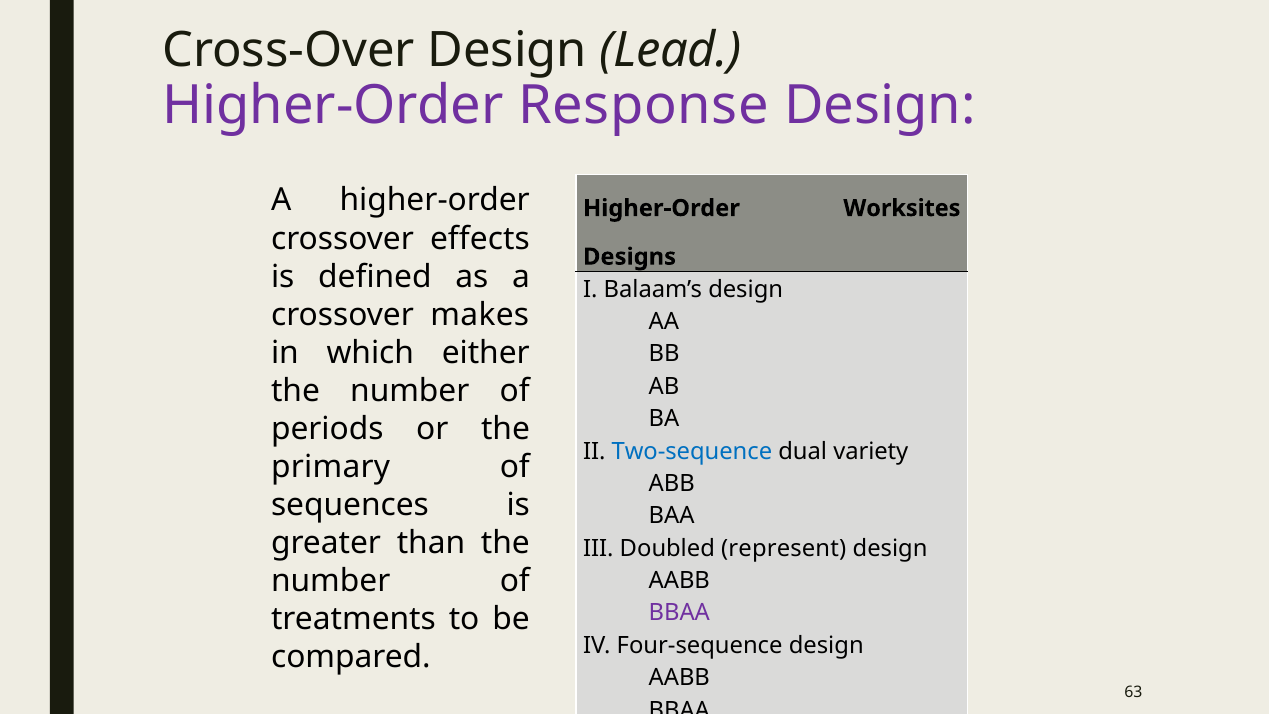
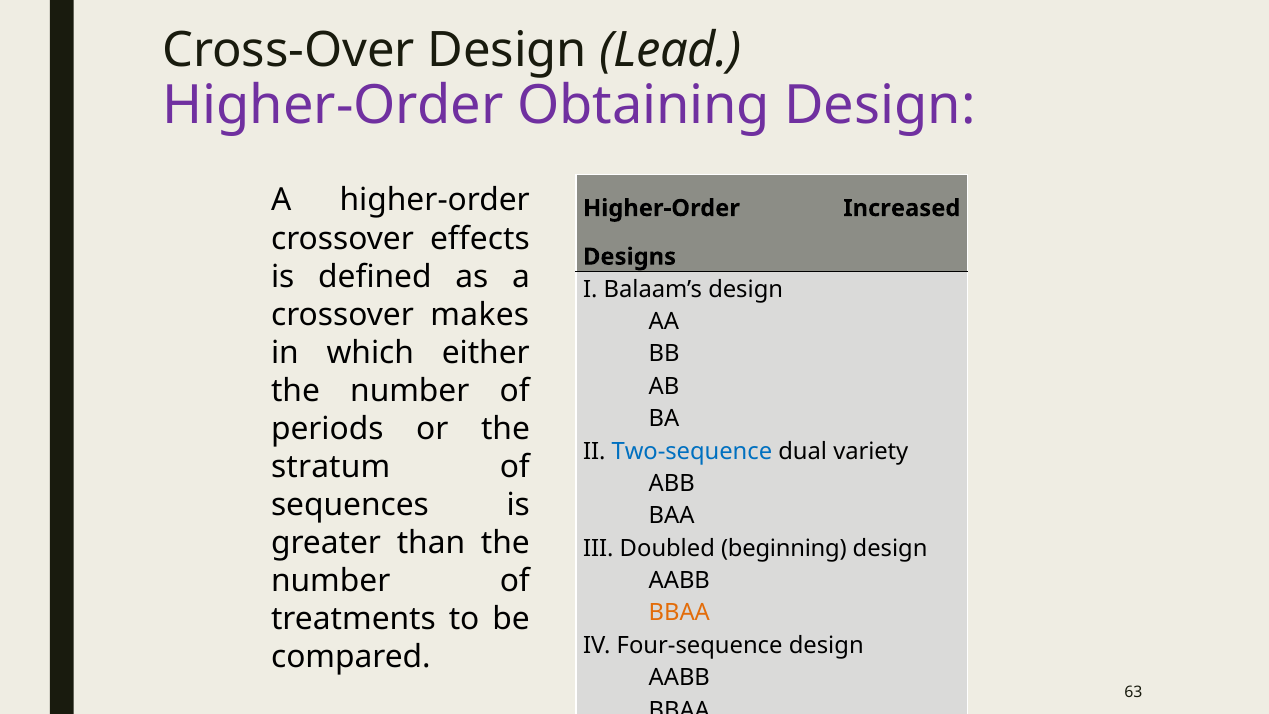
Response: Response -> Obtaining (644, 105)
Worksites: Worksites -> Increased (902, 208)
primary: primary -> stratum (331, 467)
represent: represent -> beginning (784, 548)
BBAA colour: purple -> orange (679, 613)
